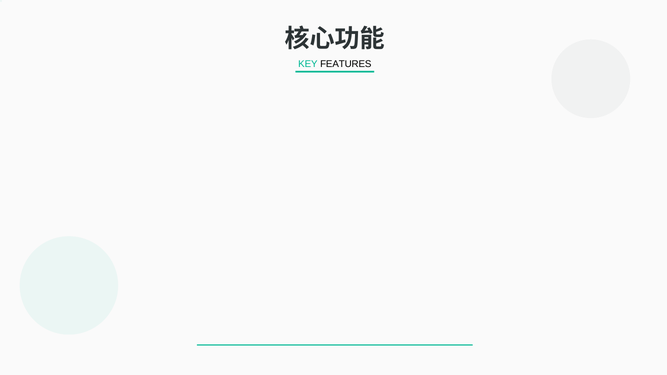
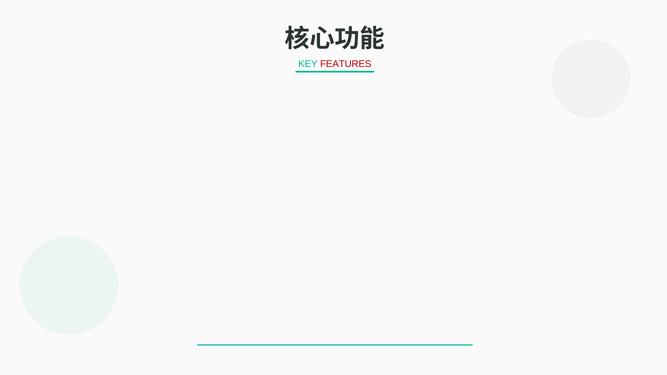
FEATURES colour: black -> red (346, 64)
